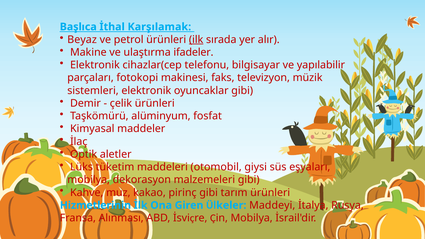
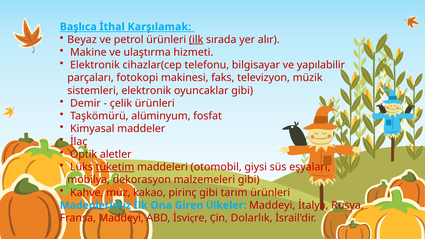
ifadeler: ifadeler -> hizmeti (193, 52)
tüketim underline: none -> present (115, 167)
Hizmetlerinin: Hizmetlerinin -> Madenlerimiz (95, 205)
Fransa Alınması: Alınması -> Maddeyi (121, 218)
Mobilya: Mobilya -> Dolarlık (252, 218)
